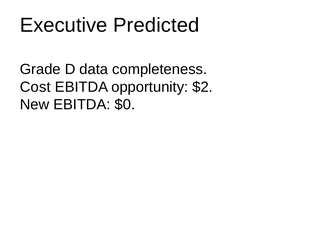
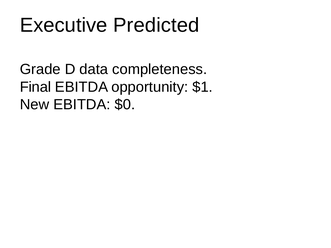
Cost: Cost -> Final (35, 87)
$2: $2 -> $1 (203, 87)
